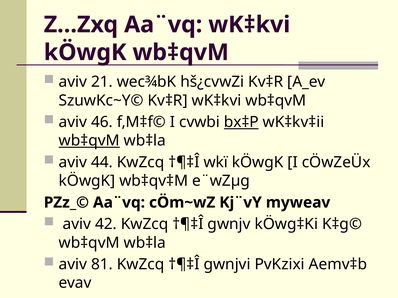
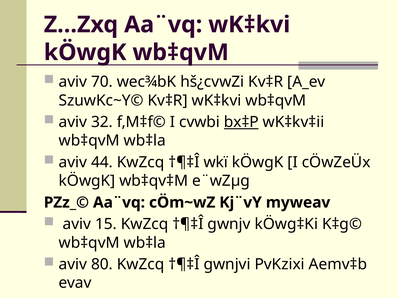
21: 21 -> 70 (102, 82)
46: 46 -> 32 (102, 122)
wb‡qvM underline: present -> none (89, 141)
42: 42 -> 15 (106, 225)
81: 81 -> 80 (102, 265)
